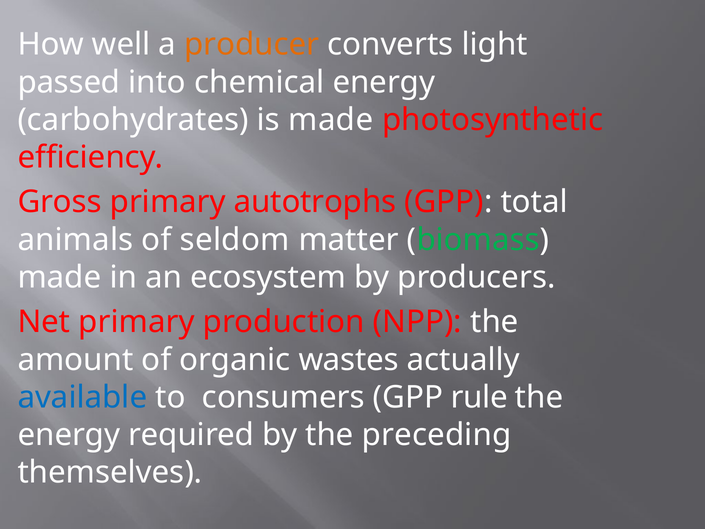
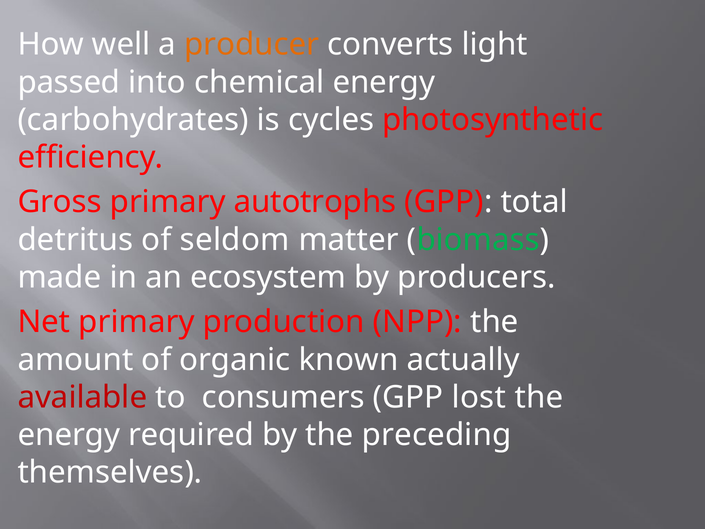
is made: made -> cycles (331, 120)
animals: animals -> detritus (75, 240)
wastes: wastes -> known (348, 360)
available colour: blue -> red (82, 397)
rule: rule -> lost (479, 397)
